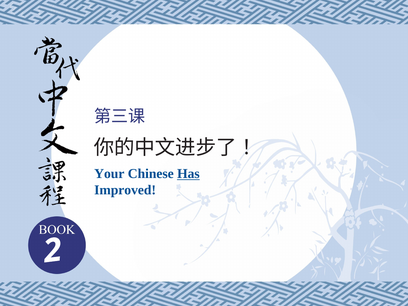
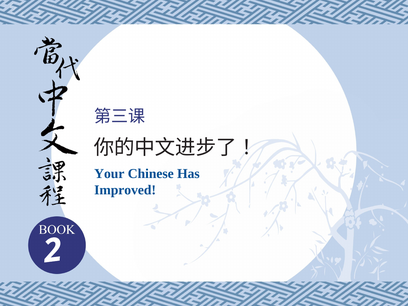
Has underline: present -> none (188, 174)
